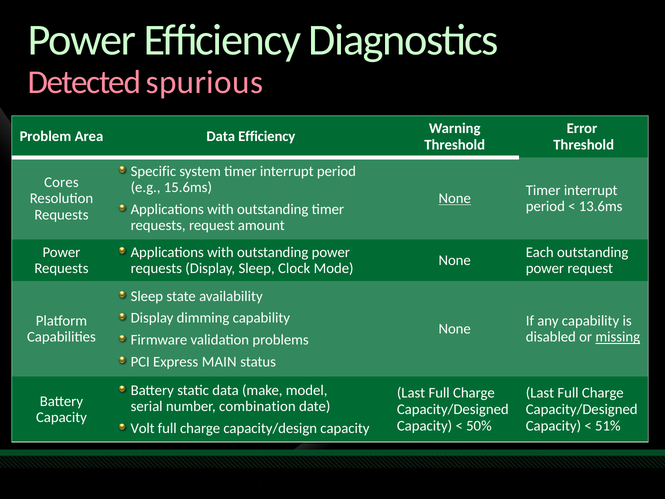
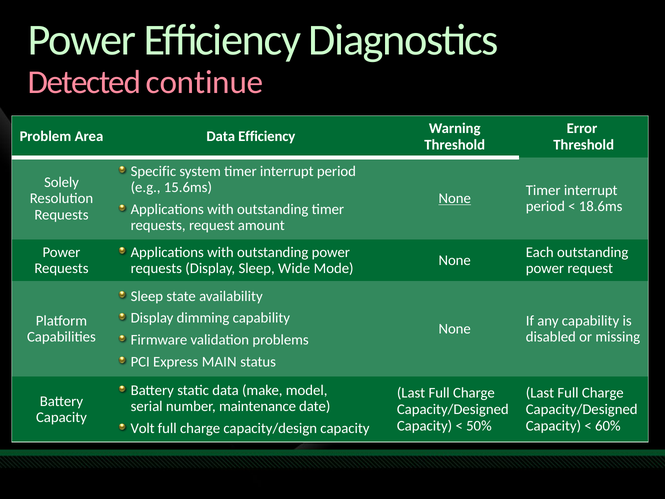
spurious: spurious -> continue (205, 82)
Cores: Cores -> Solely (62, 182)
13.6ms: 13.6ms -> 18.6ms (601, 206)
Clock: Clock -> Wide (294, 268)
missing underline: present -> none (618, 337)
combination: combination -> maintenance (258, 406)
51%: 51% -> 60% (608, 425)
